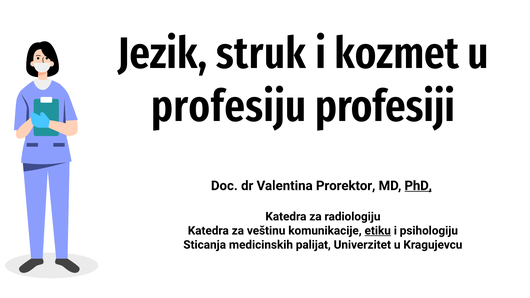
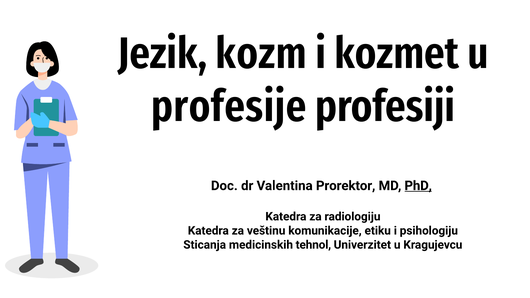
struk: struk -> kozm (261, 54)
profesiju: profesiju -> profesije (229, 107)
etiku underline: present -> none (378, 231)
palijat: palijat -> tehnol (313, 245)
